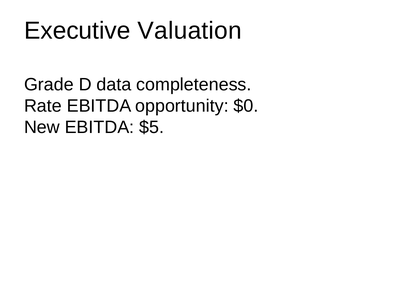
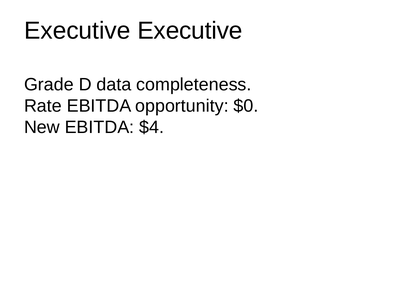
Executive Valuation: Valuation -> Executive (190, 31)
$5: $5 -> $4 (152, 127)
